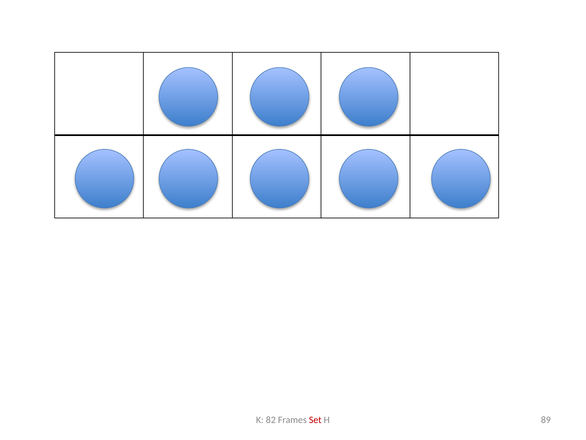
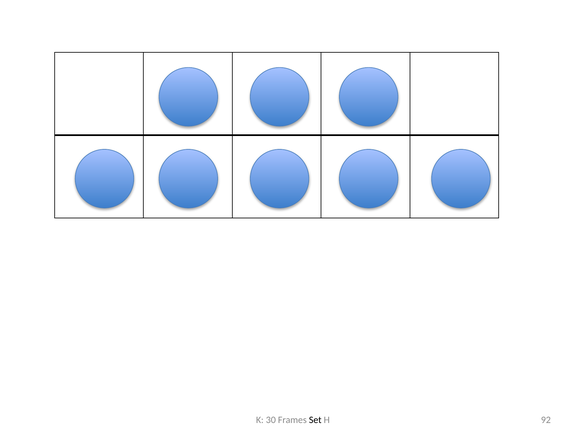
82: 82 -> 30 (271, 420)
Set colour: red -> black (315, 420)
89: 89 -> 92 (546, 420)
